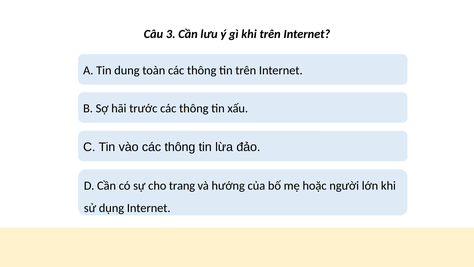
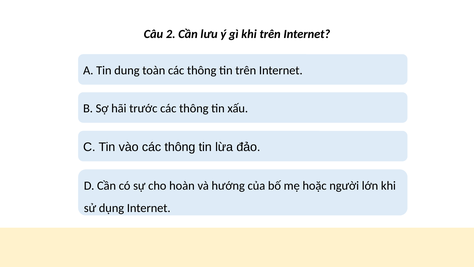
3: 3 -> 2 (171, 34)
trang: trang -> hoàn (182, 186)
